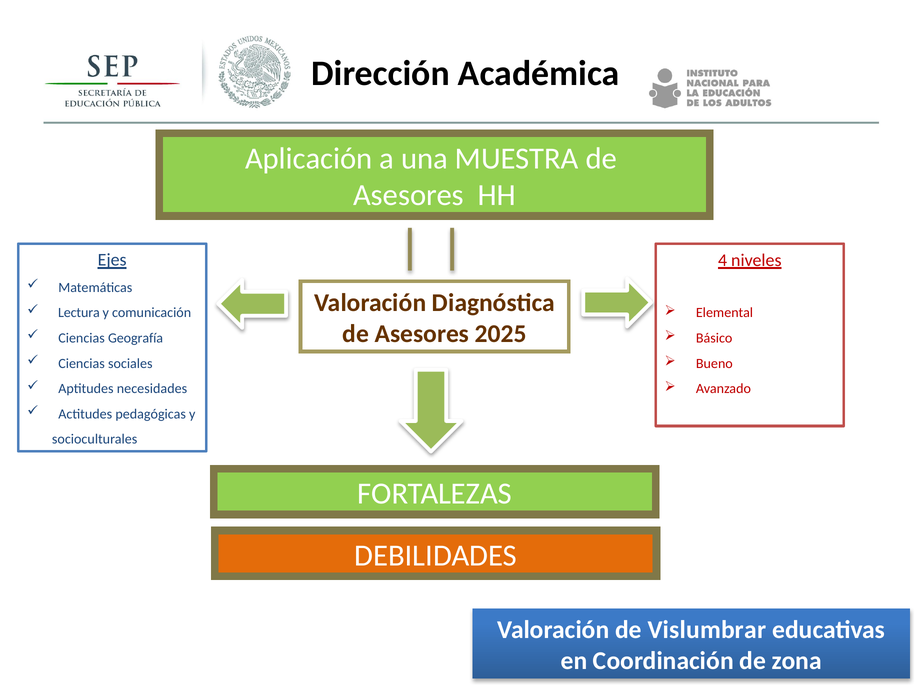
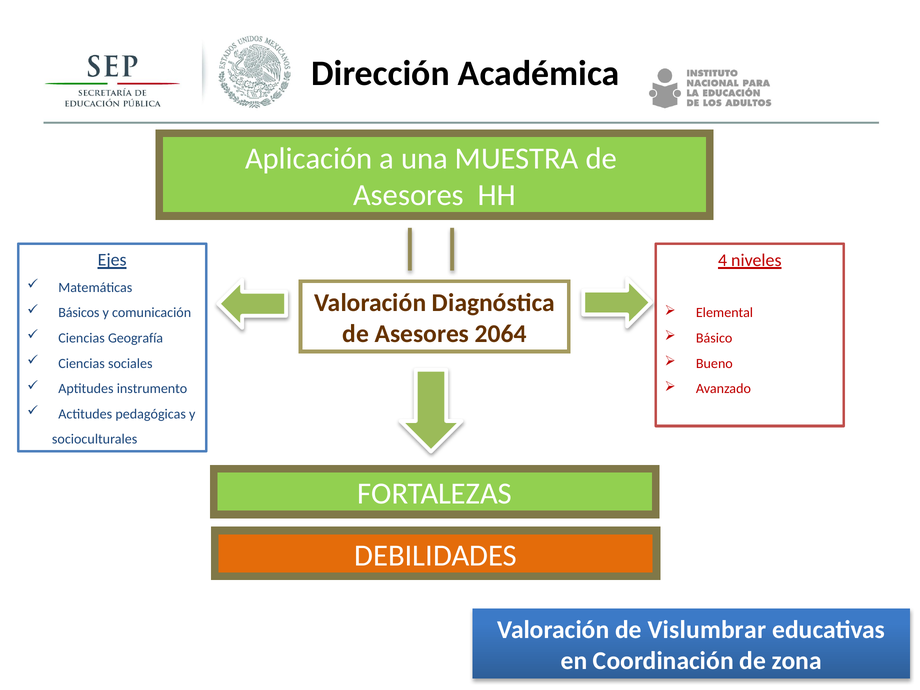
Lectura: Lectura -> Básicos (79, 313)
2025: 2025 -> 2064 (501, 334)
necesidades: necesidades -> instrumento (152, 389)
